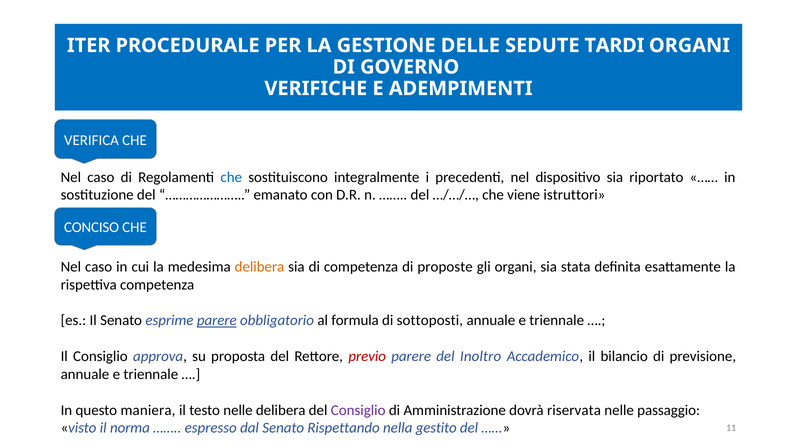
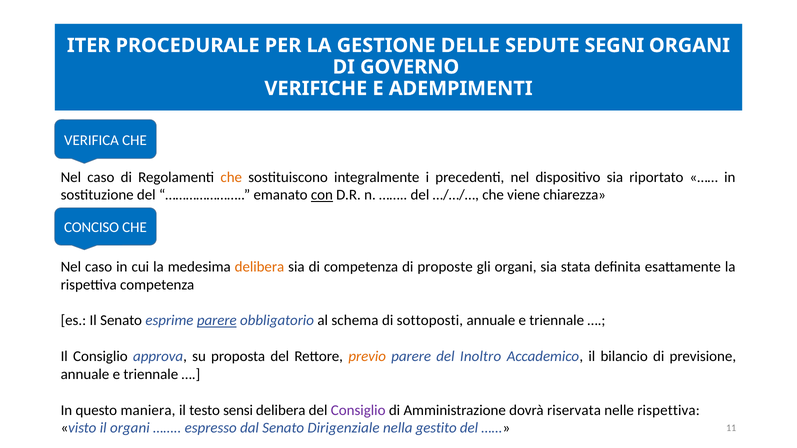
TARDI: TARDI -> SEGNI (614, 46)
che colour: blue -> orange (231, 177)
con underline: none -> present (322, 195)
istruttori: istruttori -> chiarezza (575, 195)
formula: formula -> schema (355, 321)
previo colour: red -> orange (367, 357)
testo nelle: nelle -> sensi (238, 410)
nelle passaggio: passaggio -> rispettiva (669, 410)
il norma: norma -> organi (130, 428)
Rispettando: Rispettando -> Dirigenziale (344, 428)
